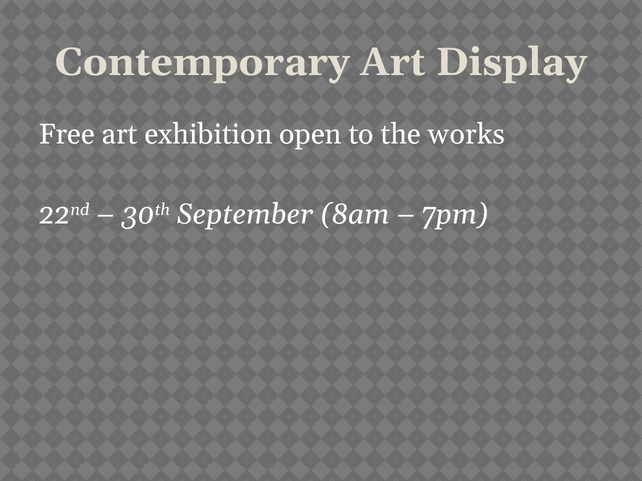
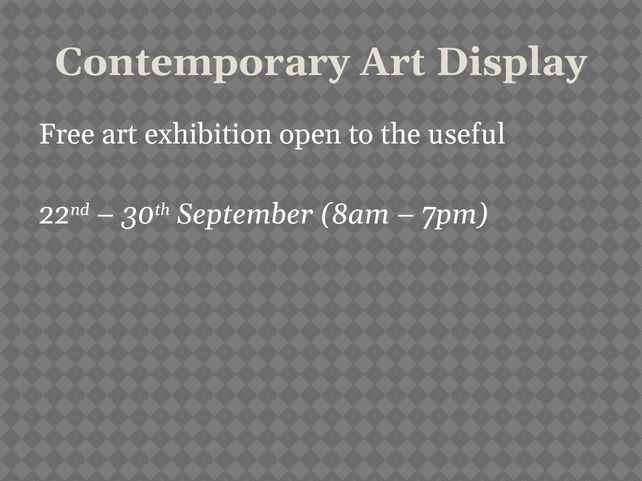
works: works -> useful (467, 135)
